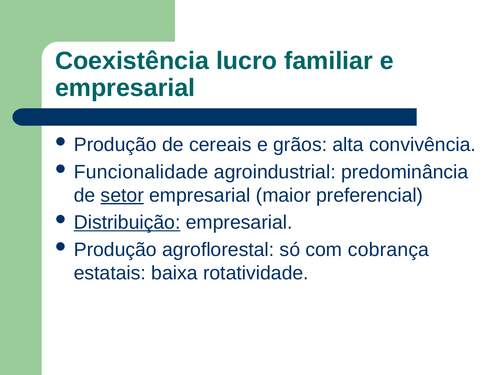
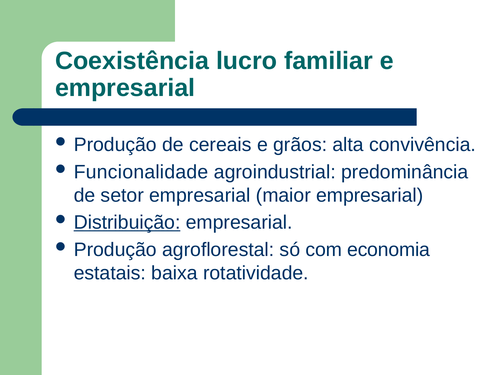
setor underline: present -> none (122, 195)
maior preferencial: preferencial -> empresarial (370, 195)
cobrança: cobrança -> economia (389, 250)
